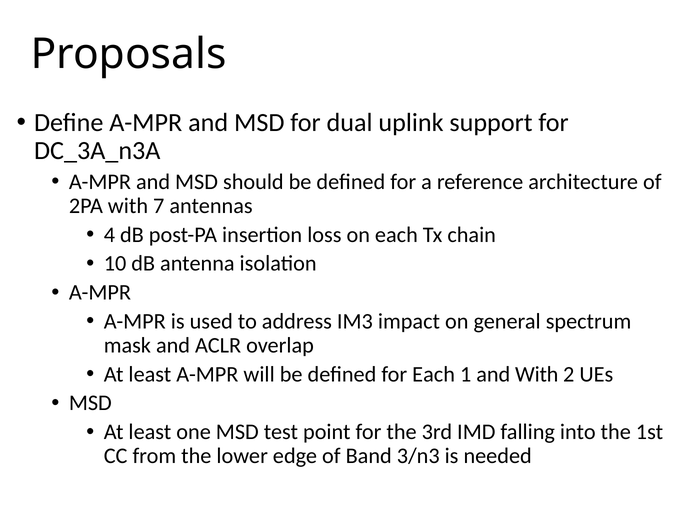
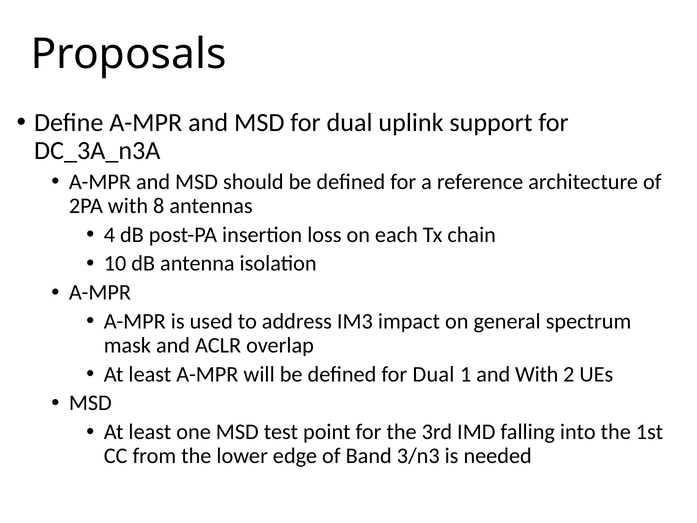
7: 7 -> 8 (159, 206)
defined for Each: Each -> Dual (434, 374)
